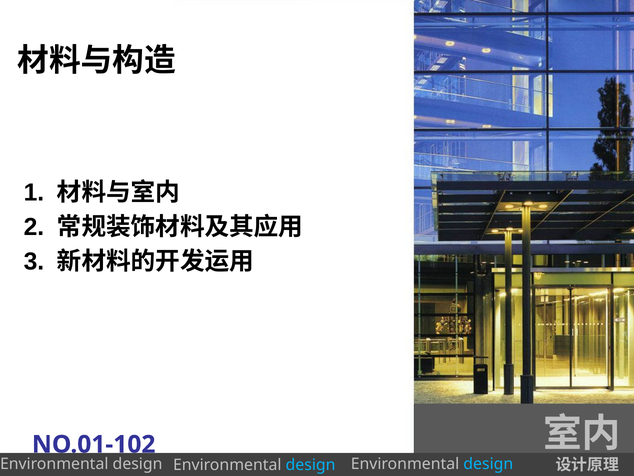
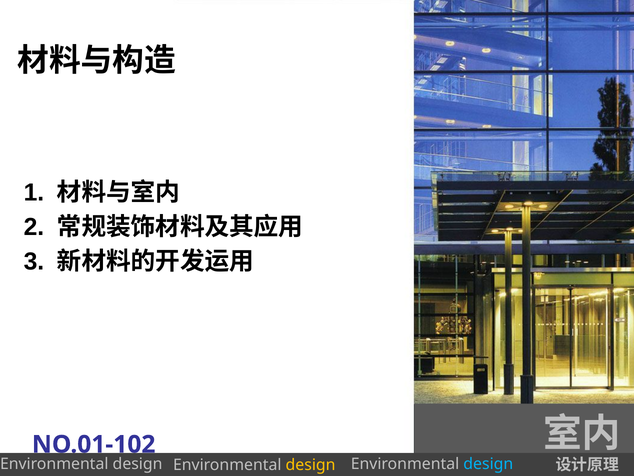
design colour: light blue -> yellow (311, 464)
